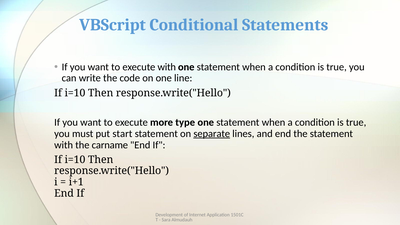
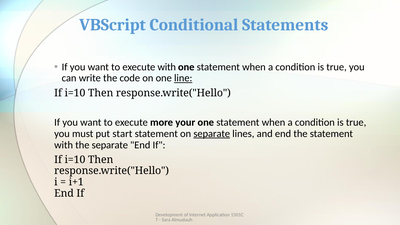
line underline: none -> present (183, 78)
type: type -> your (185, 122)
the carname: carname -> separate (110, 145)
